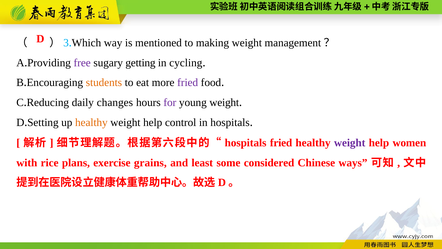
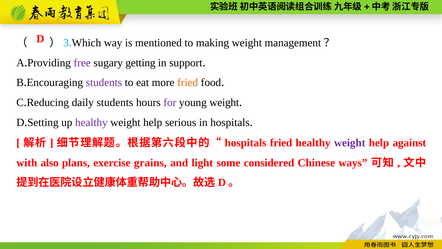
cycling: cycling -> support (186, 63)
students colour: orange -> purple (104, 83)
fried colour: purple -> orange (188, 83)
daily changes: changes -> students (115, 102)
healthy colour: orange -> purple (91, 122)
control: control -> serious (181, 122)
women: women -> against (409, 143)
rice: rice -> also (50, 162)
least: least -> light (202, 162)
